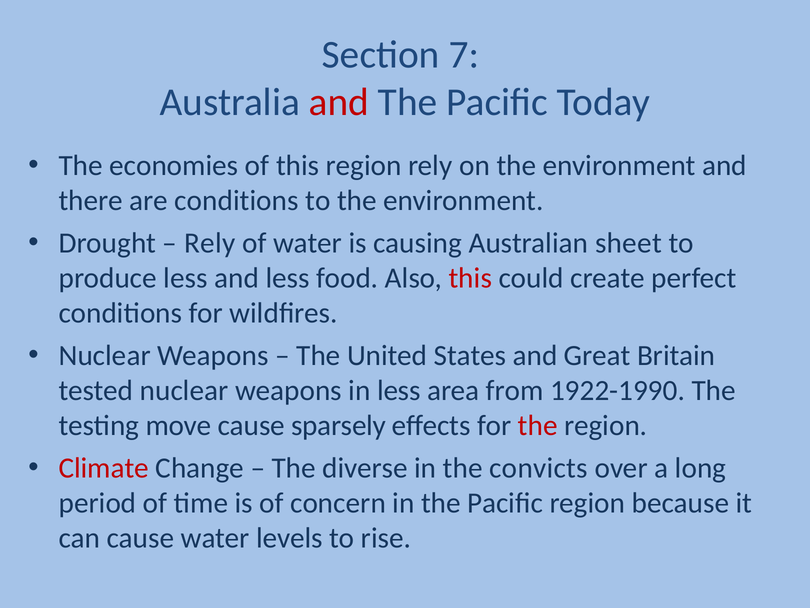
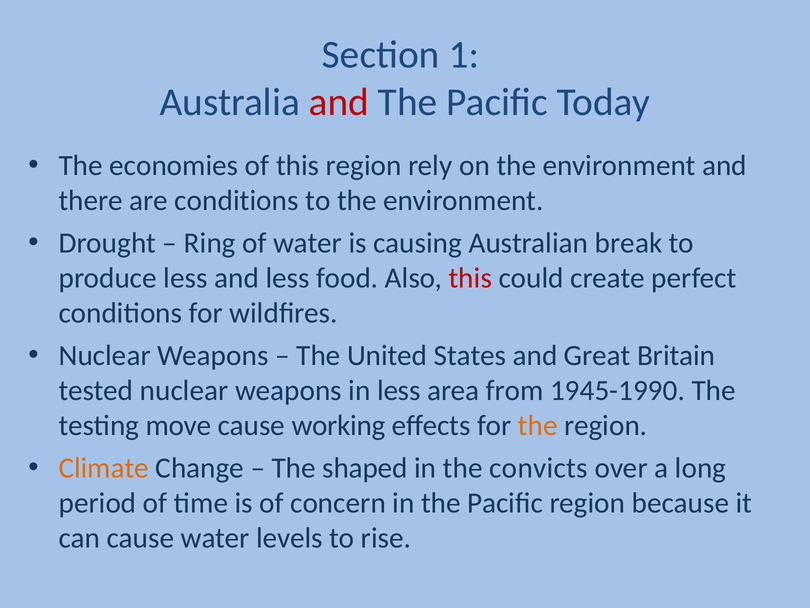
7: 7 -> 1 (464, 55)
Rely: Rely -> Ring (210, 243)
sheet: sheet -> break (629, 243)
1922-1990: 1922-1990 -> 1945-1990 (618, 390)
sparsely: sparsely -> working (339, 425)
the colour: red -> orange (538, 425)
Climate colour: red -> orange (104, 468)
diverse: diverse -> shaped (365, 468)
